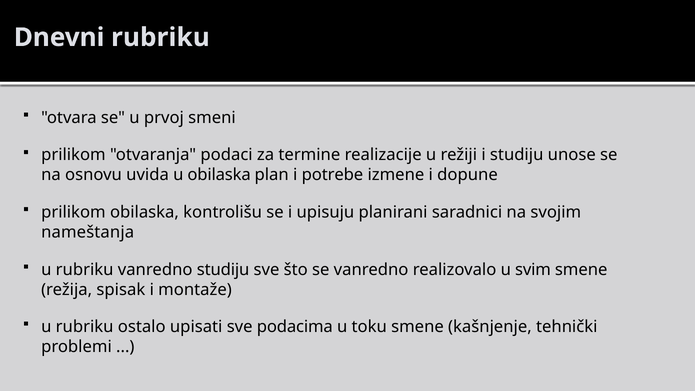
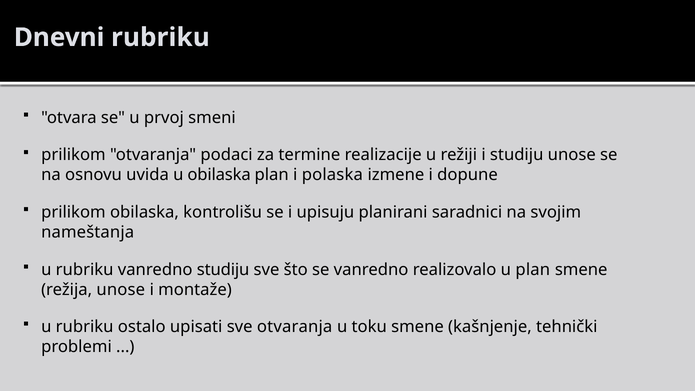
potrebe: potrebe -> polaska (332, 175)
u svim: svim -> plan (533, 270)
režija spisak: spisak -> unose (121, 290)
sve podacima: podacima -> otvaranja (295, 327)
